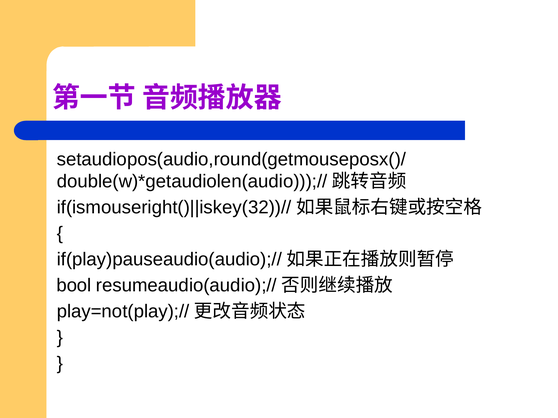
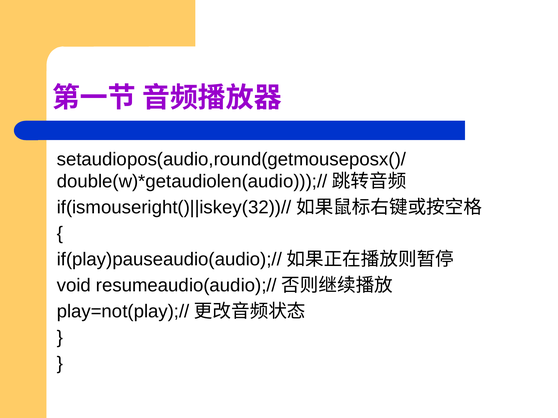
bool: bool -> void (74, 286)
